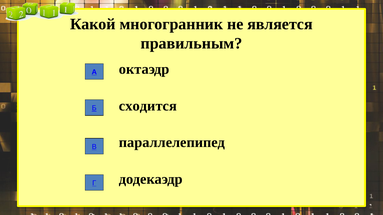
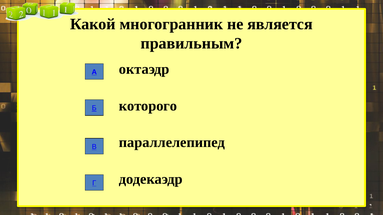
сходится: сходится -> которого (148, 106)
